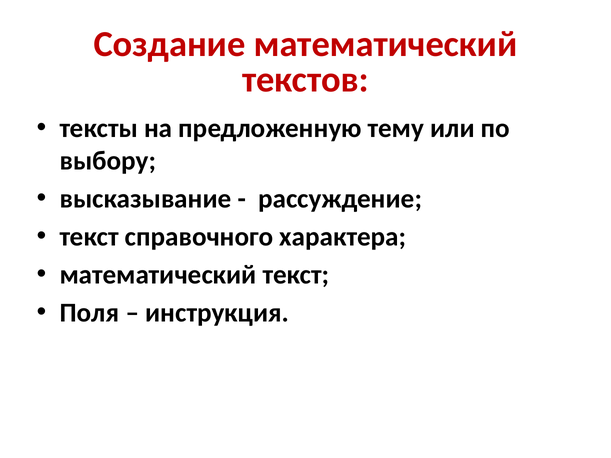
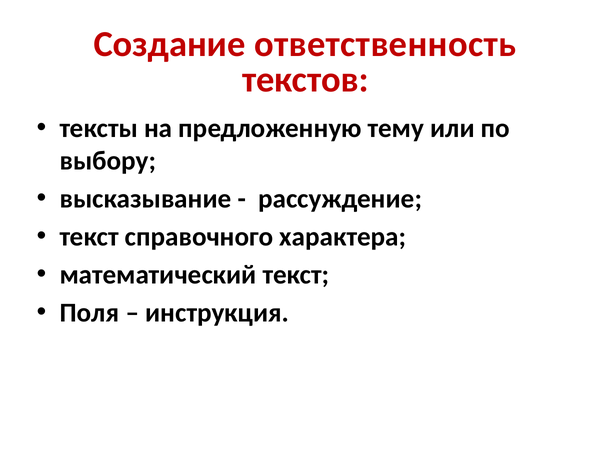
Создание математический: математический -> ответственность (385, 44)
